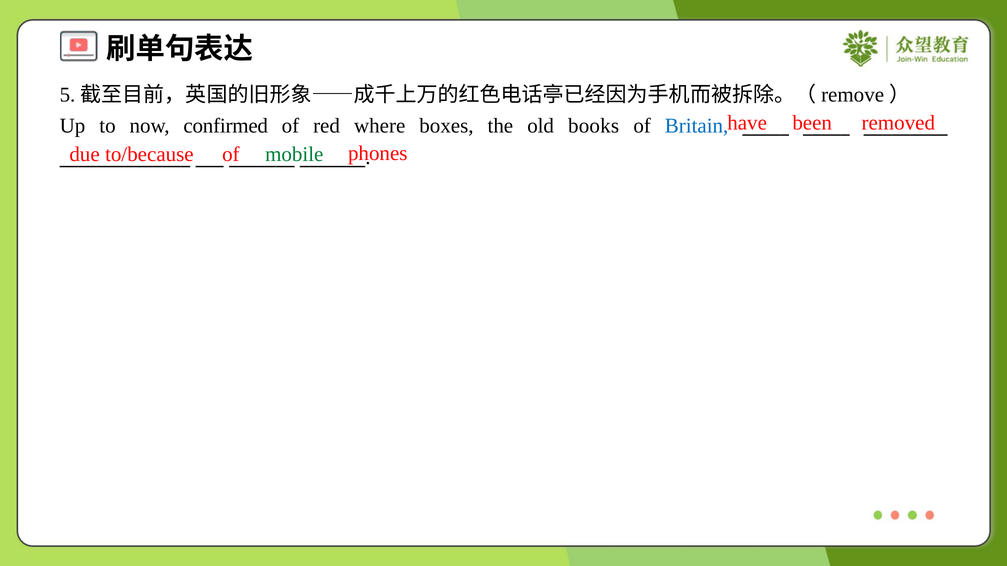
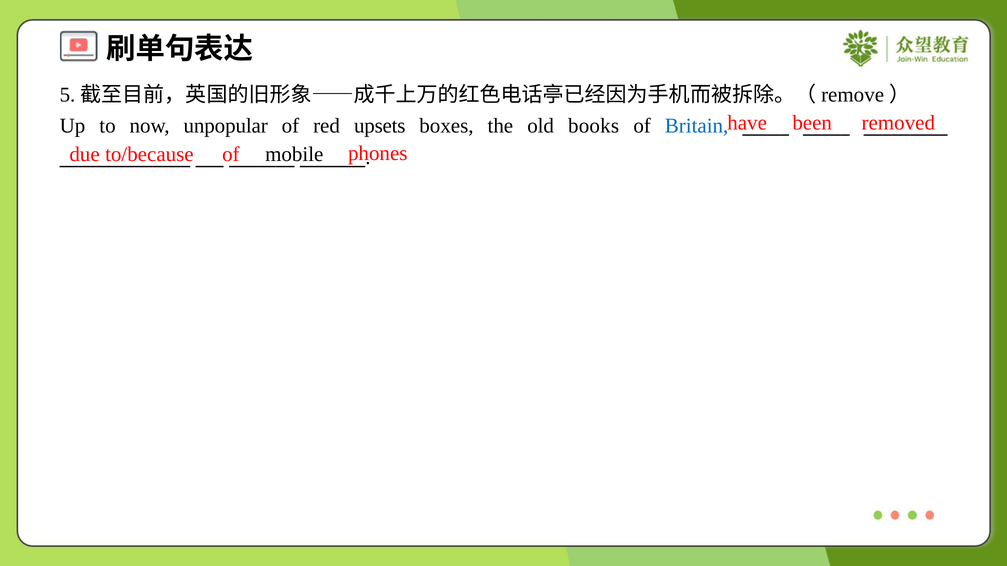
confirmed: confirmed -> unpopular (226, 126)
where: where -> upsets (380, 126)
mobile colour: green -> black (294, 154)
